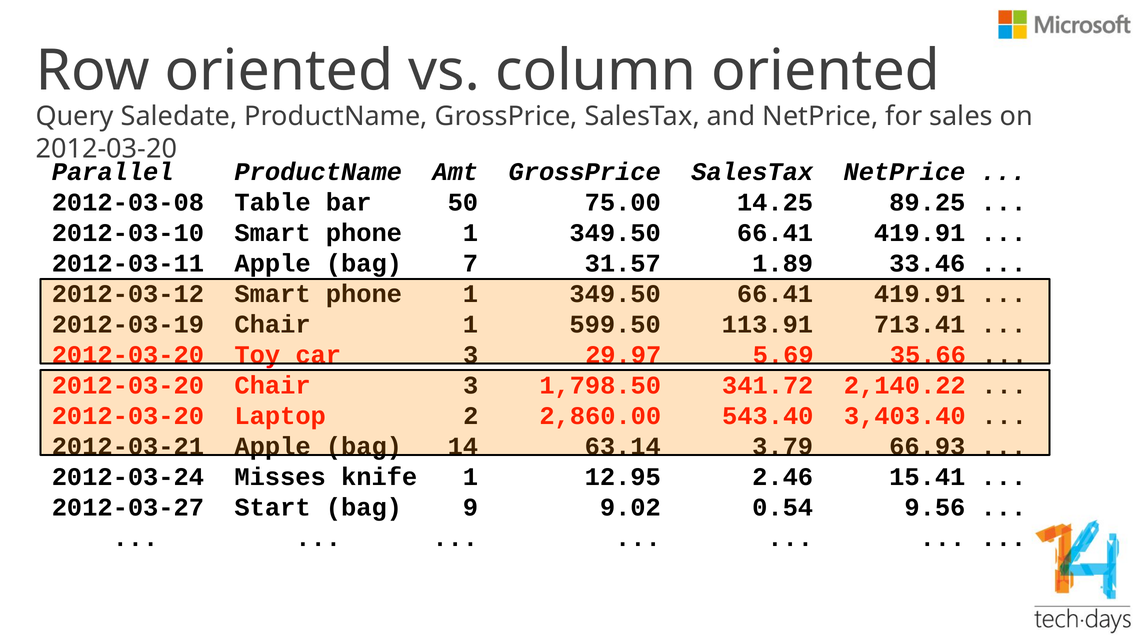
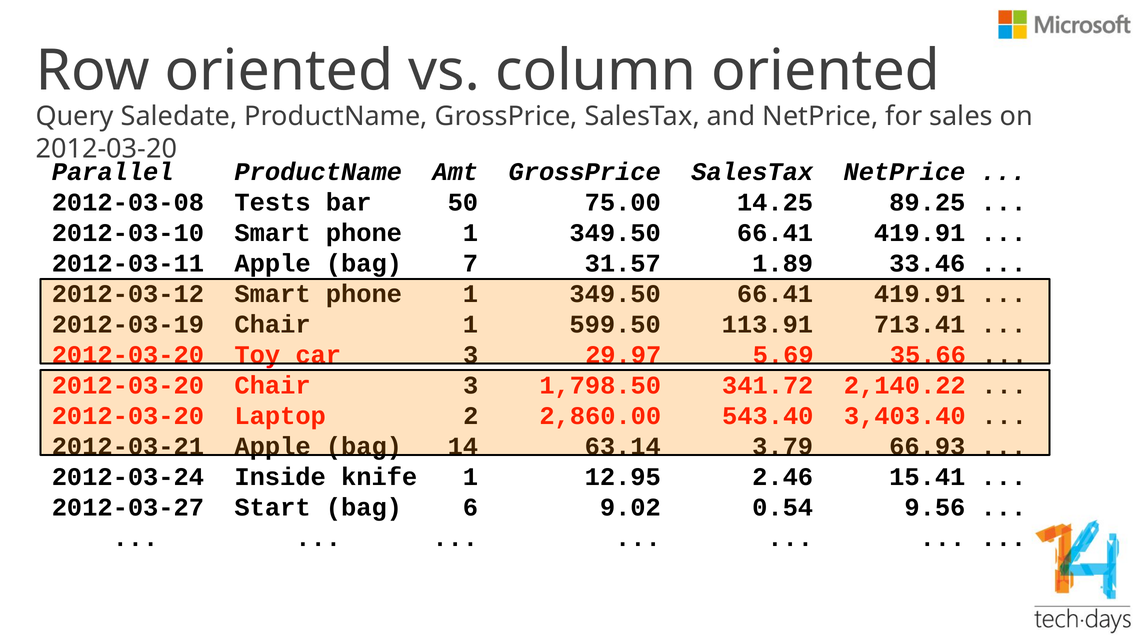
Table: Table -> Tests (273, 202)
Misses: Misses -> Inside (280, 477)
9: 9 -> 6 (470, 508)
